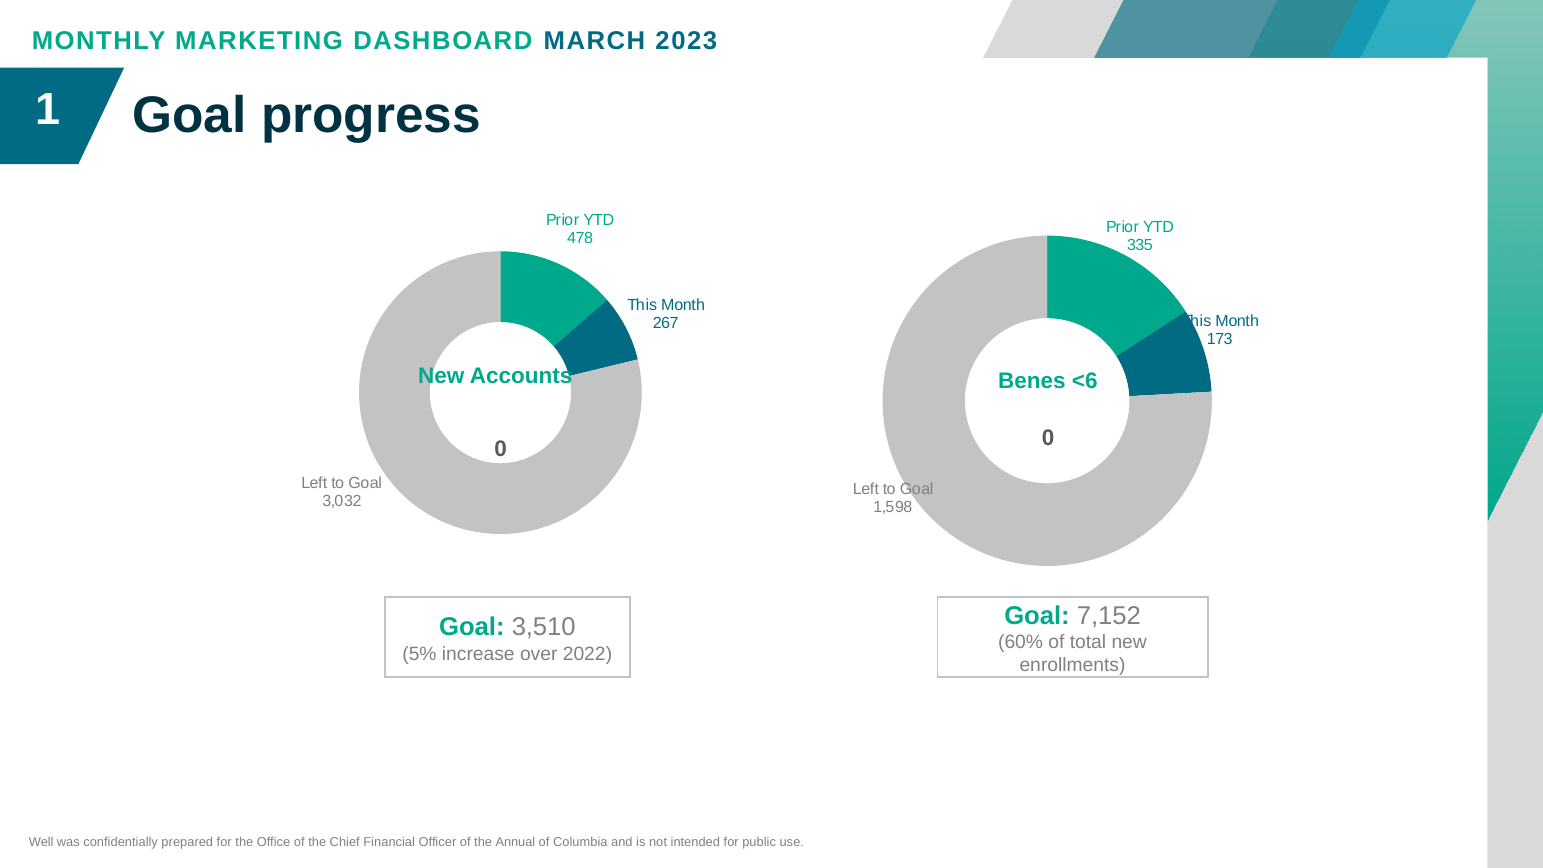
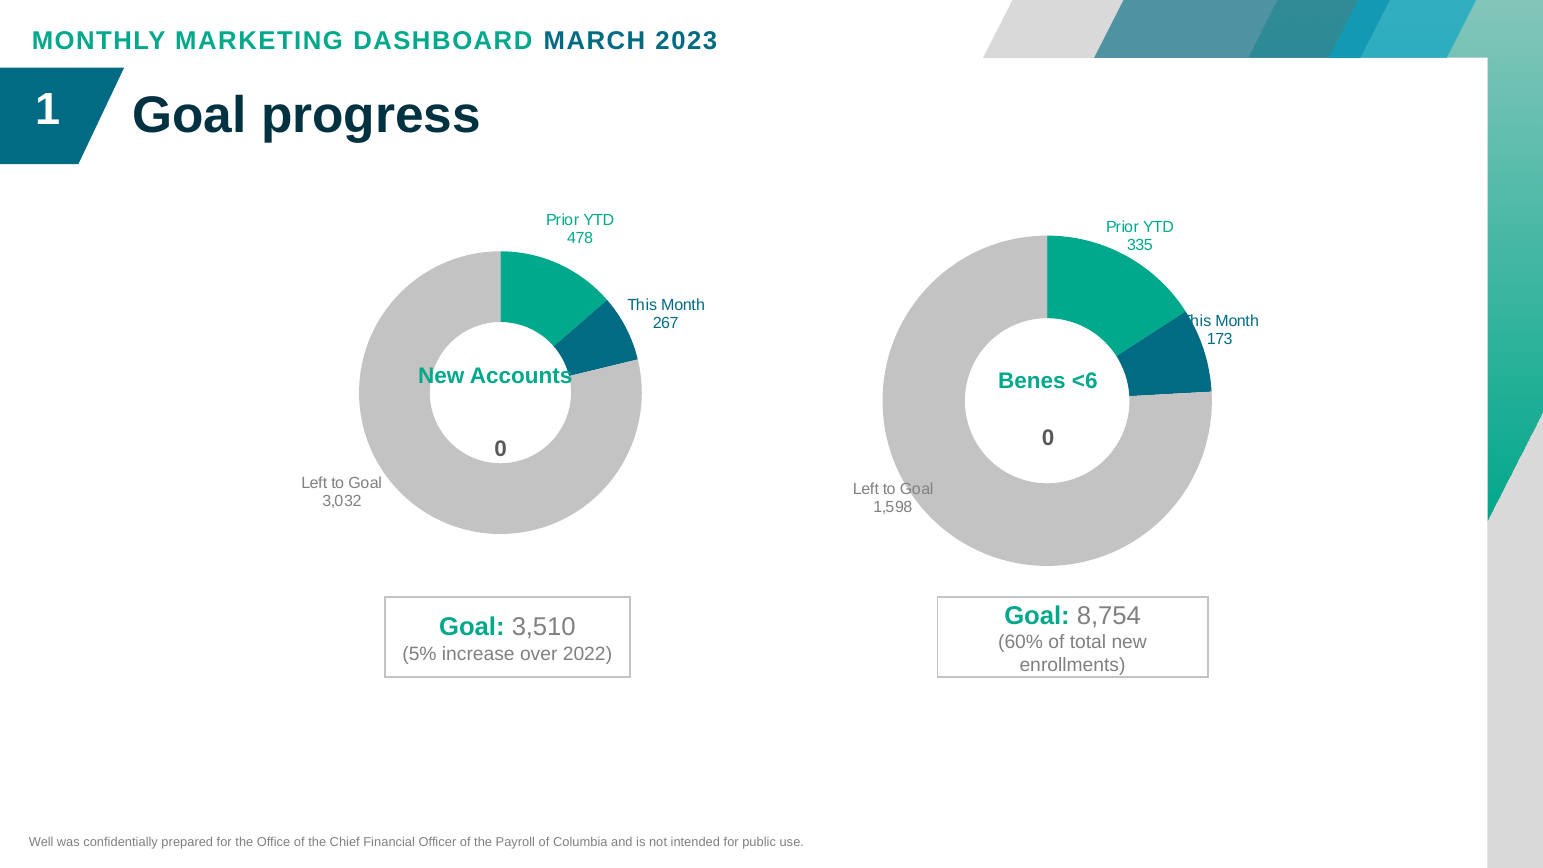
7,152: 7,152 -> 8,754 (1109, 616)
Annual: Annual -> Payroll (515, 842)
